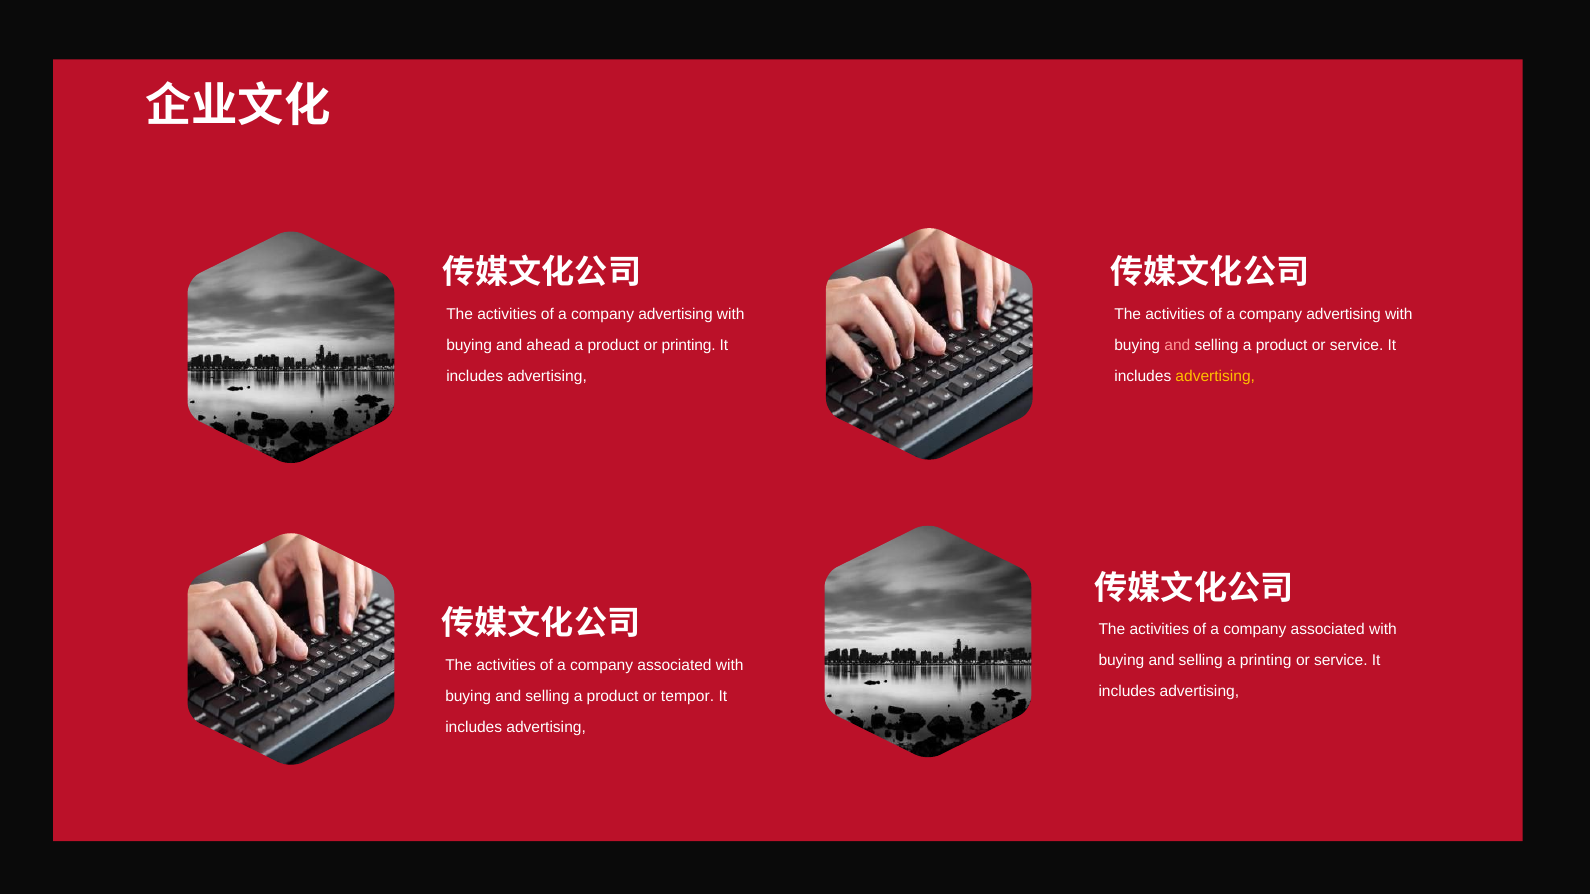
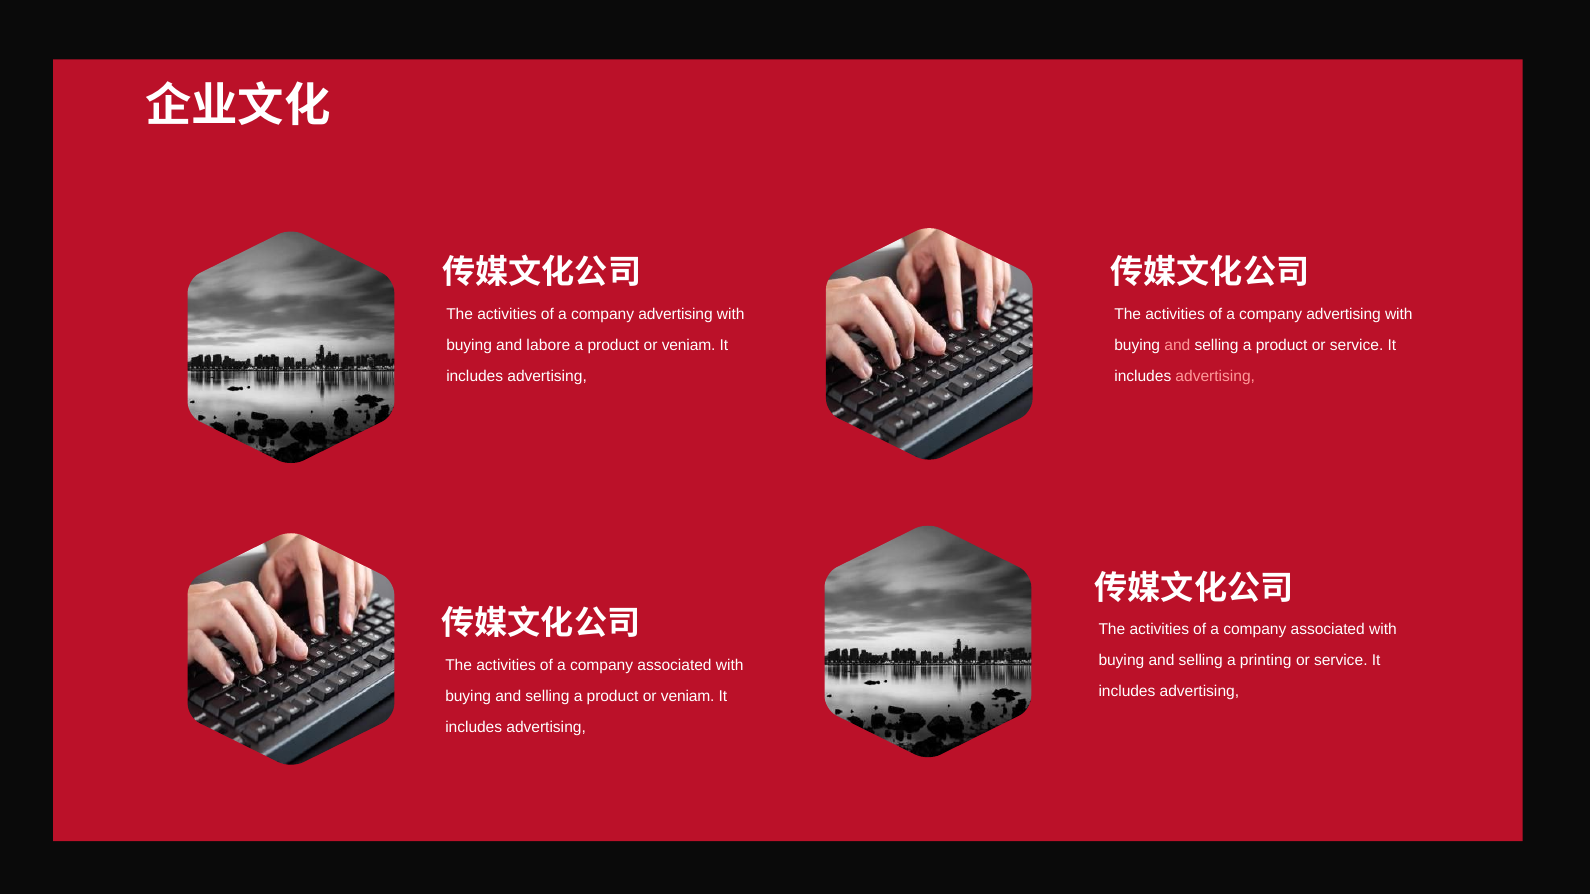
ahead: ahead -> labore (548, 346)
printing: printing -> veniam (689, 346)
advertising colour: yellow -> pink (1215, 377)
tempor: tempor -> veniam (688, 696)
